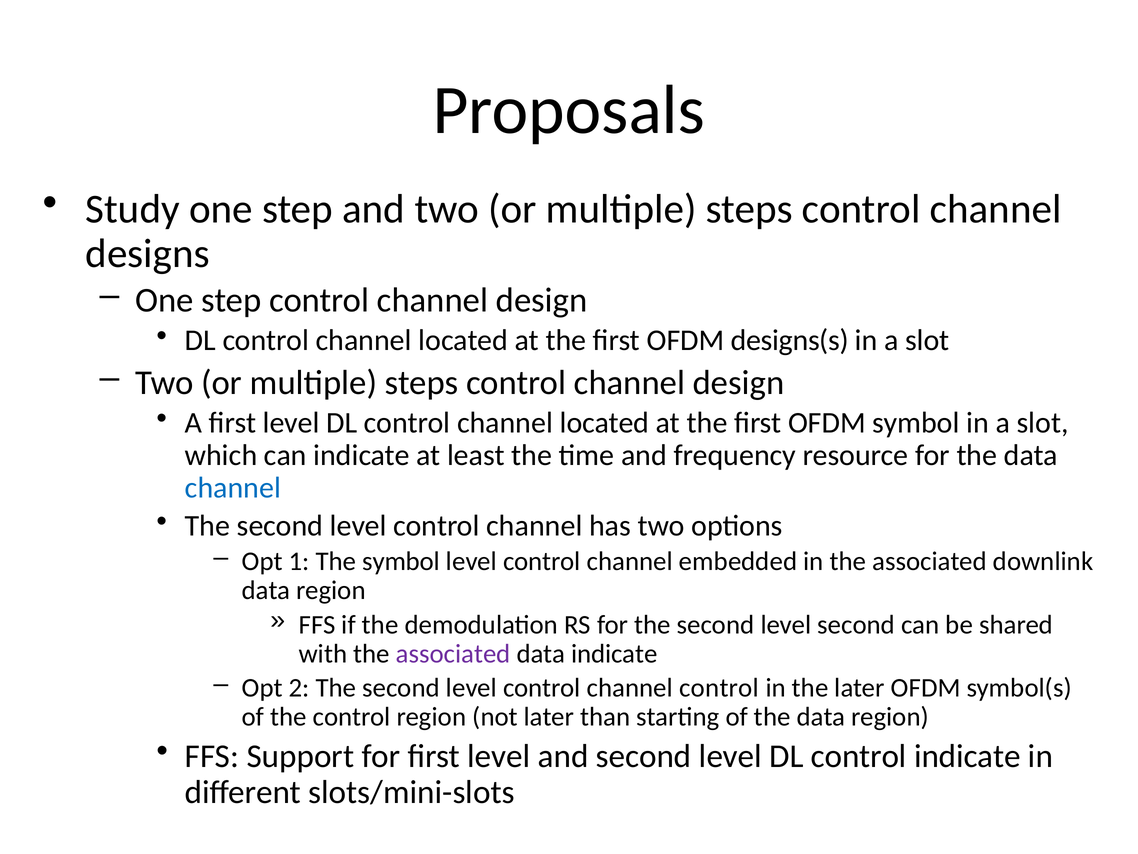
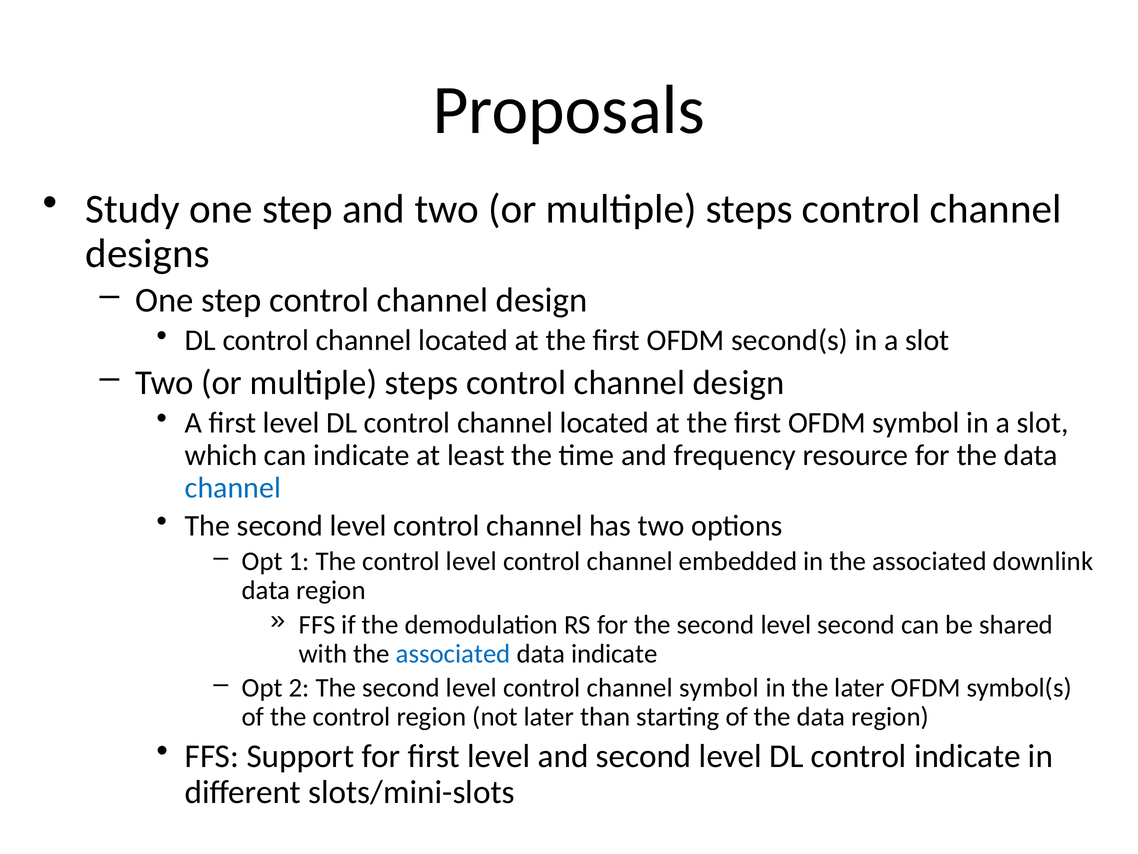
designs(s: designs(s -> second(s (790, 340)
1 The symbol: symbol -> control (401, 561)
associated colour: purple -> blue (453, 653)
channel control: control -> symbol (719, 688)
